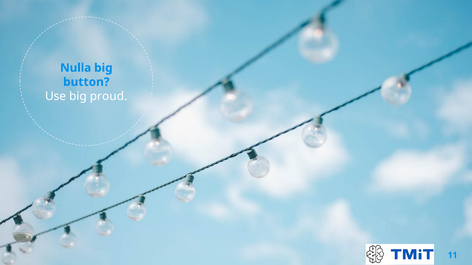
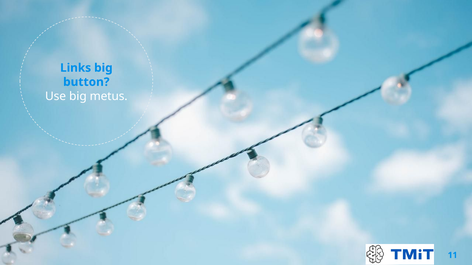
Nulla: Nulla -> Links (76, 68)
proud: proud -> metus (109, 96)
